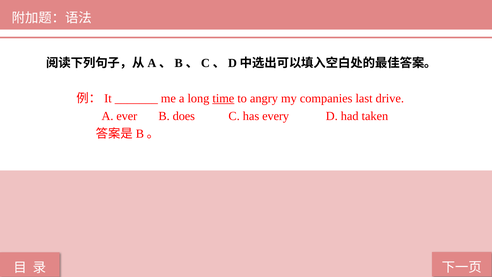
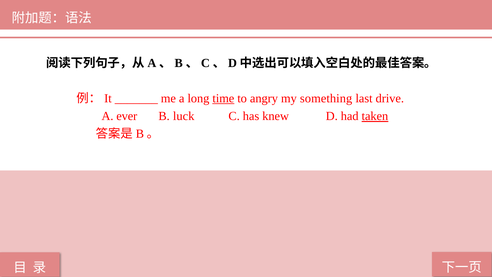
companies: companies -> something (326, 98)
does: does -> luck (184, 116)
every: every -> knew (276, 116)
taken underline: none -> present (375, 116)
